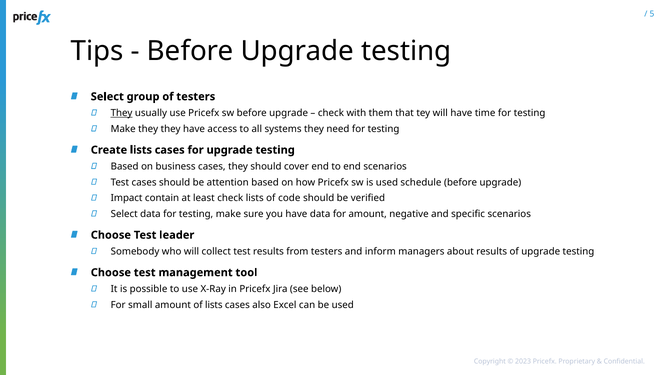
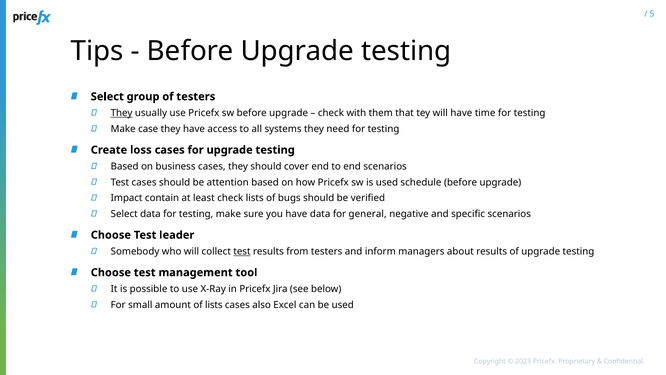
Make they: they -> case (148, 129)
Create lists: lists -> loss (141, 150)
code: code -> bugs (289, 198)
for amount: amount -> general (368, 214)
test underline: none -> present (242, 251)
